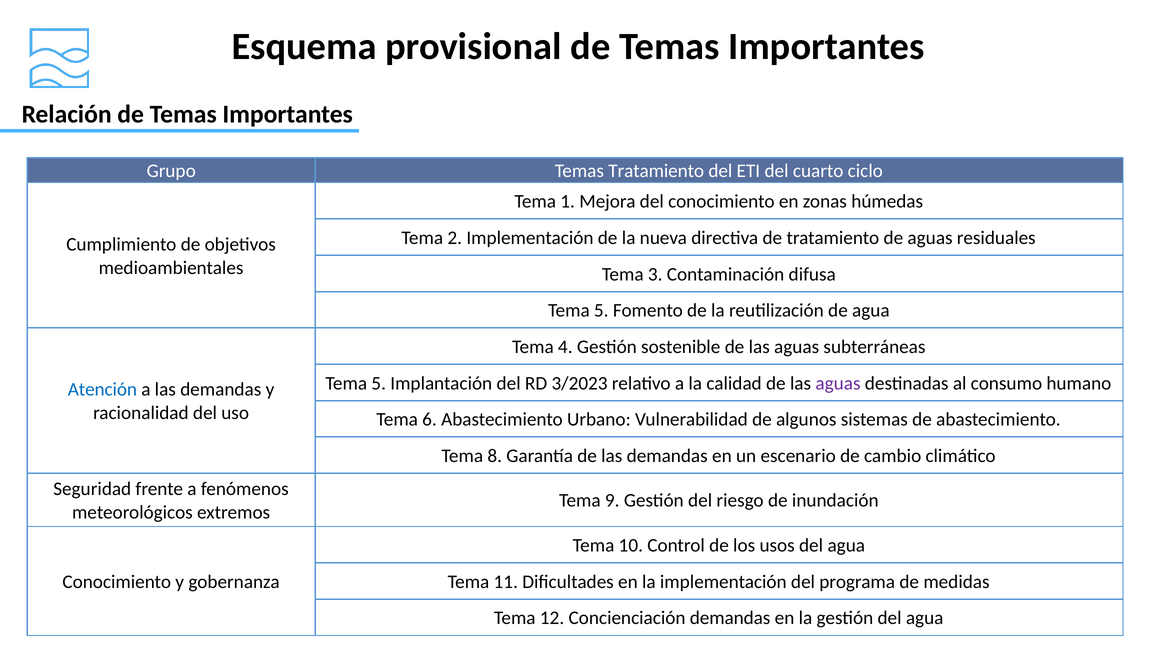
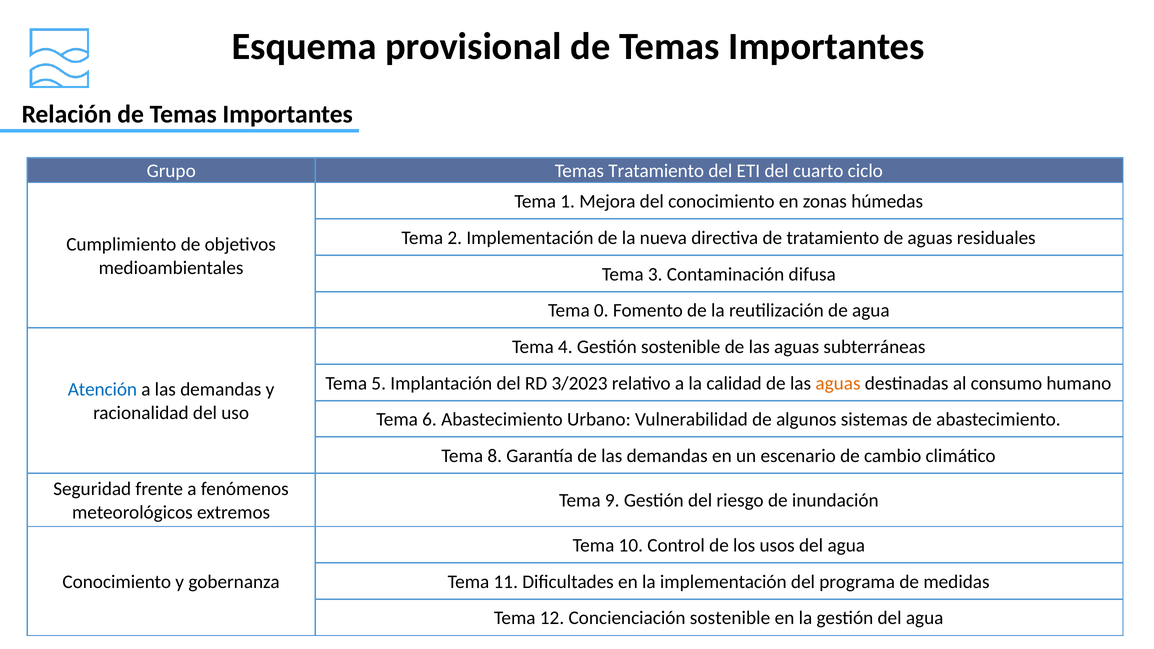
5: 5 -> 0 (601, 311)
aguas colour: purple -> orange (838, 383)
Concienciación demandas: demandas -> sostenible (730, 618)
